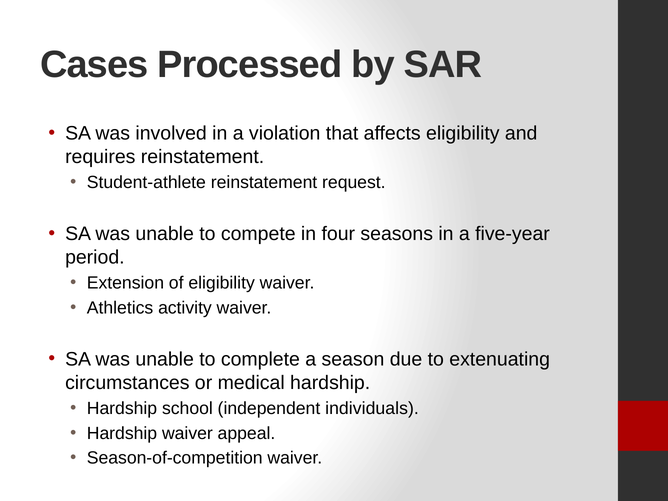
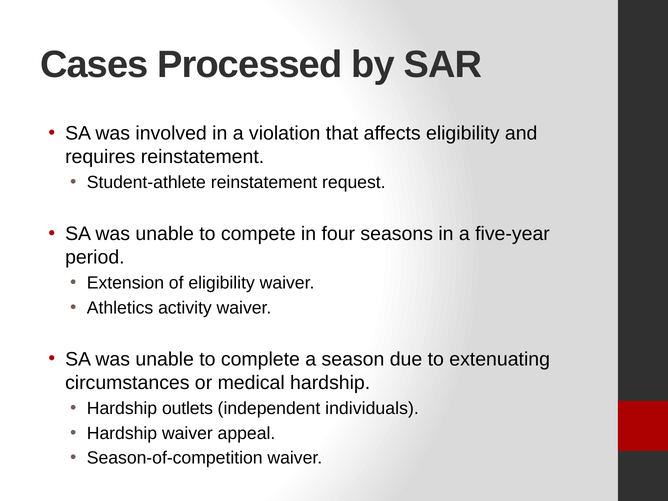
school: school -> outlets (188, 408)
